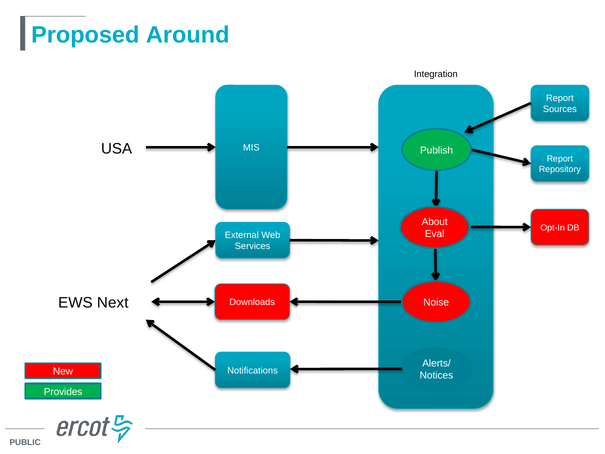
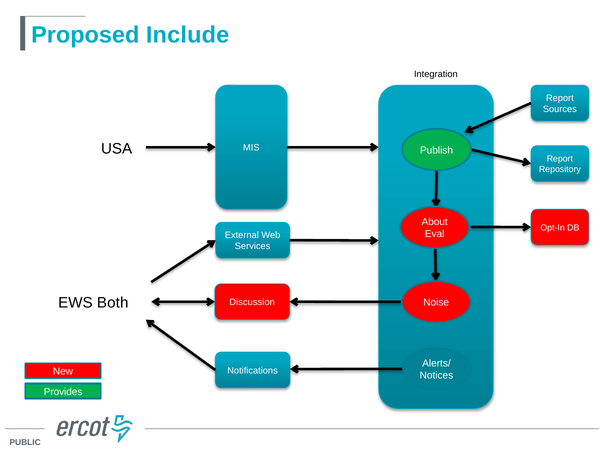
Around: Around -> Include (188, 35)
Next: Next -> Both (113, 302)
Downloads: Downloads -> Discussion (252, 302)
